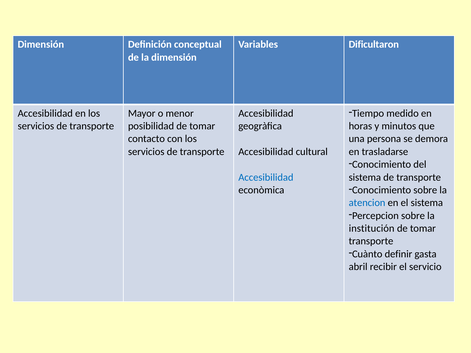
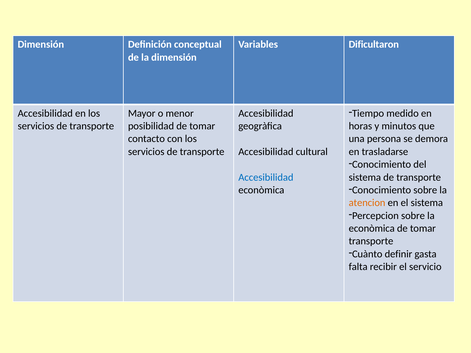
atencion colour: blue -> orange (367, 203)
institución: institución -> econòmica (372, 229)
abril: abril -> falta (358, 267)
